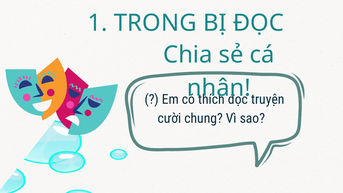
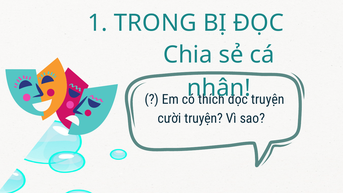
chung: chung -> truyện (204, 118)
